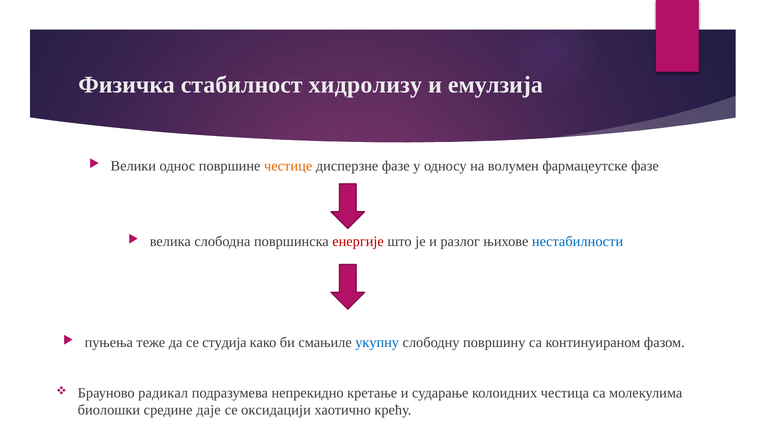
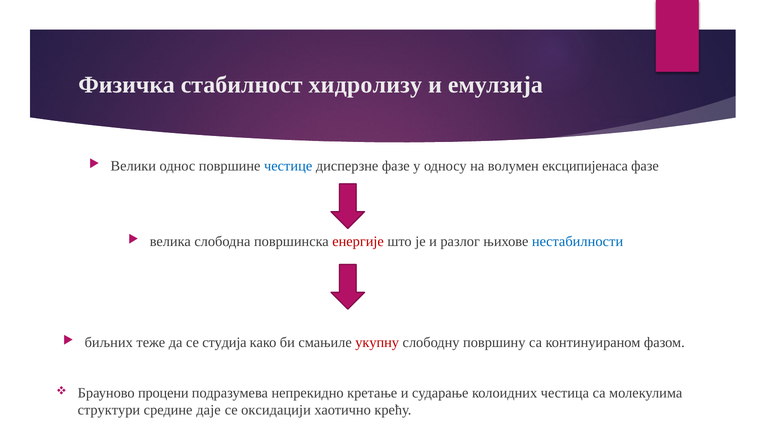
честице colour: orange -> blue (288, 166)
фармацеутске: фармацеутске -> ексципијенаса (585, 166)
пуњења: пуњења -> биљних (109, 342)
укупну colour: blue -> red (377, 342)
радикал: радикал -> процени (163, 393)
биолошки: биолошки -> структури (109, 410)
